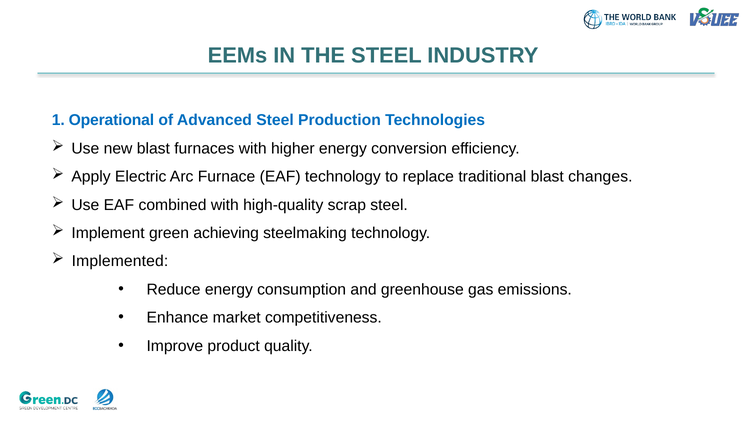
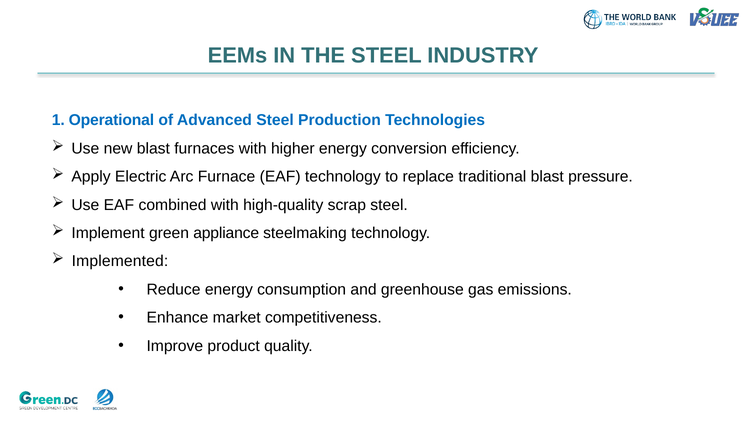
changes: changes -> pressure (600, 177)
achieving: achieving -> appliance (226, 233)
